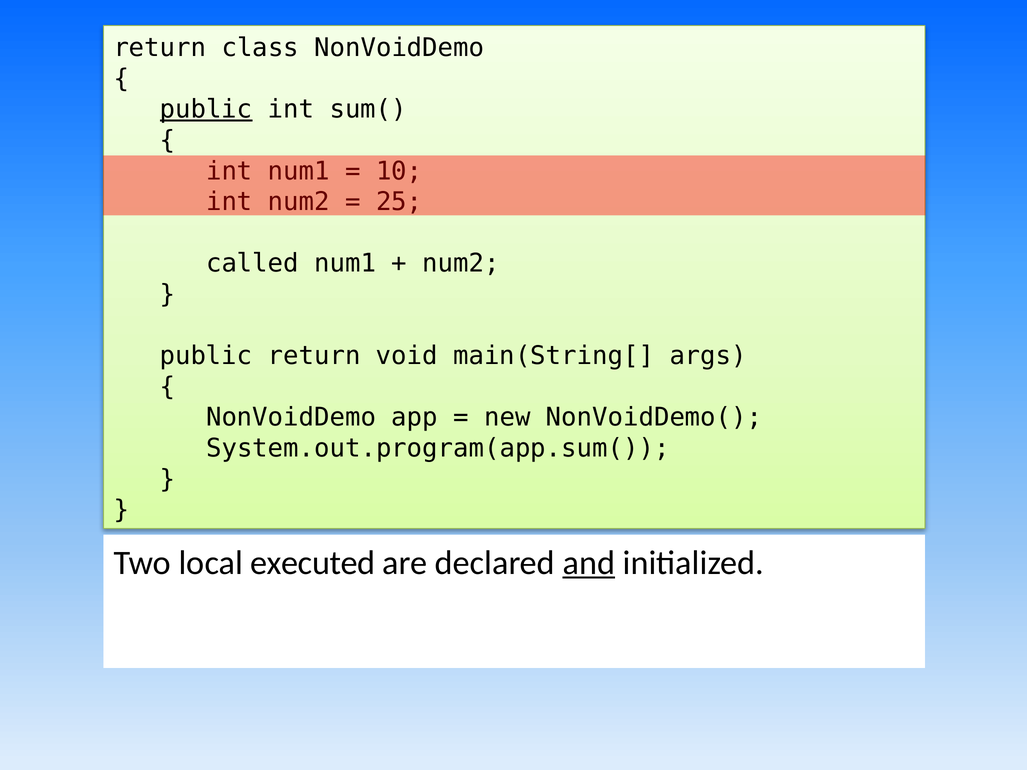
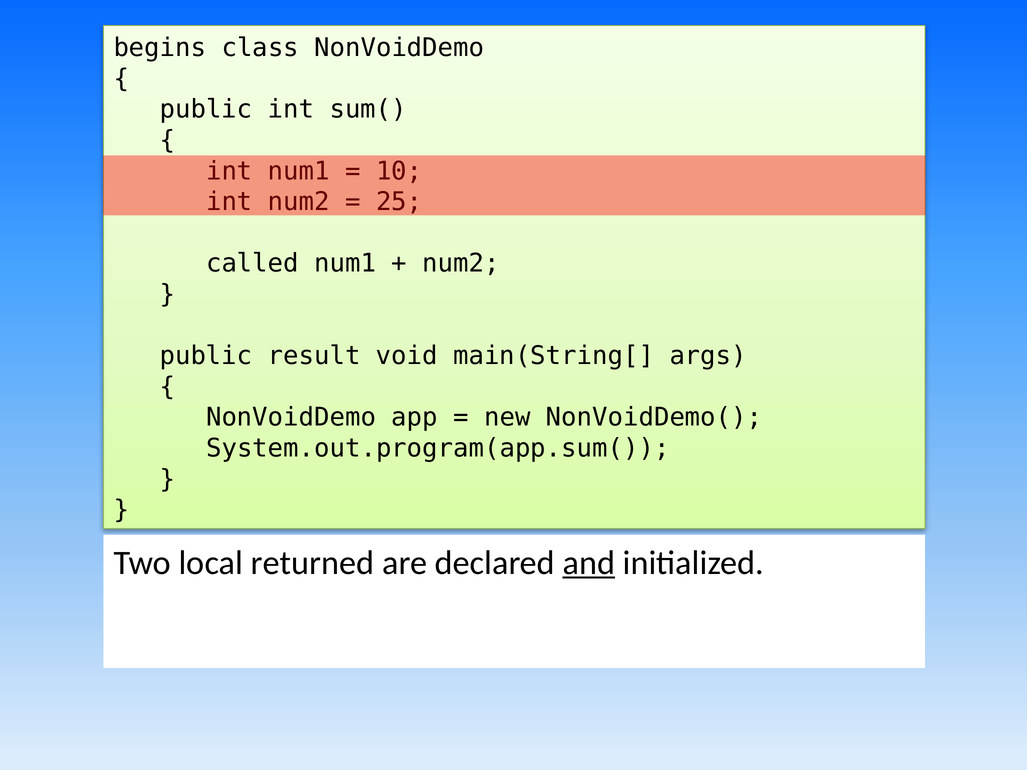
return: return -> begins (160, 48)
public underline: present -> none (206, 110)
public return: return -> result (314, 356)
executed: executed -> returned (313, 563)
